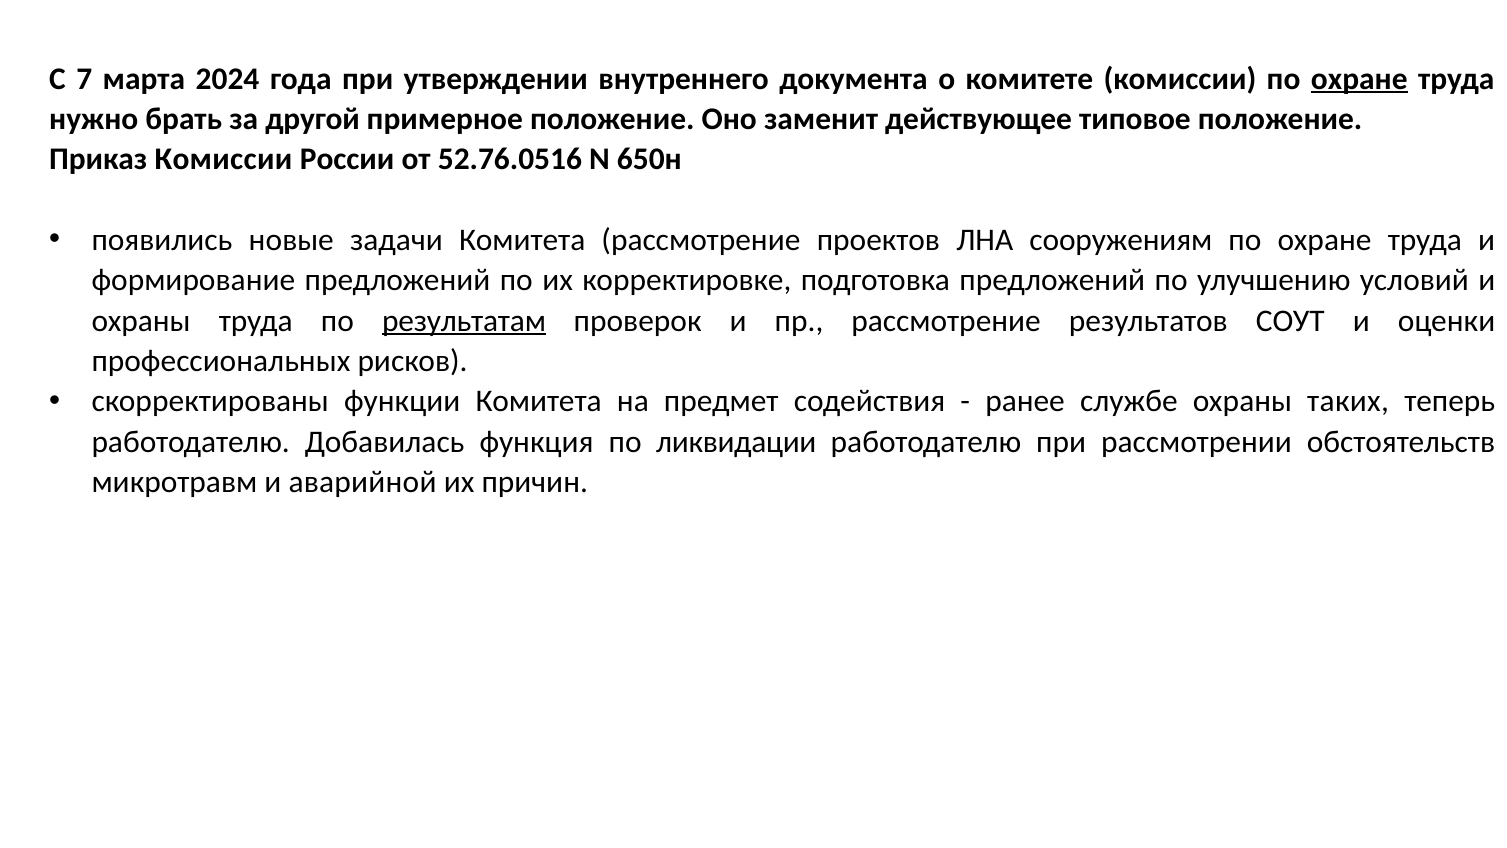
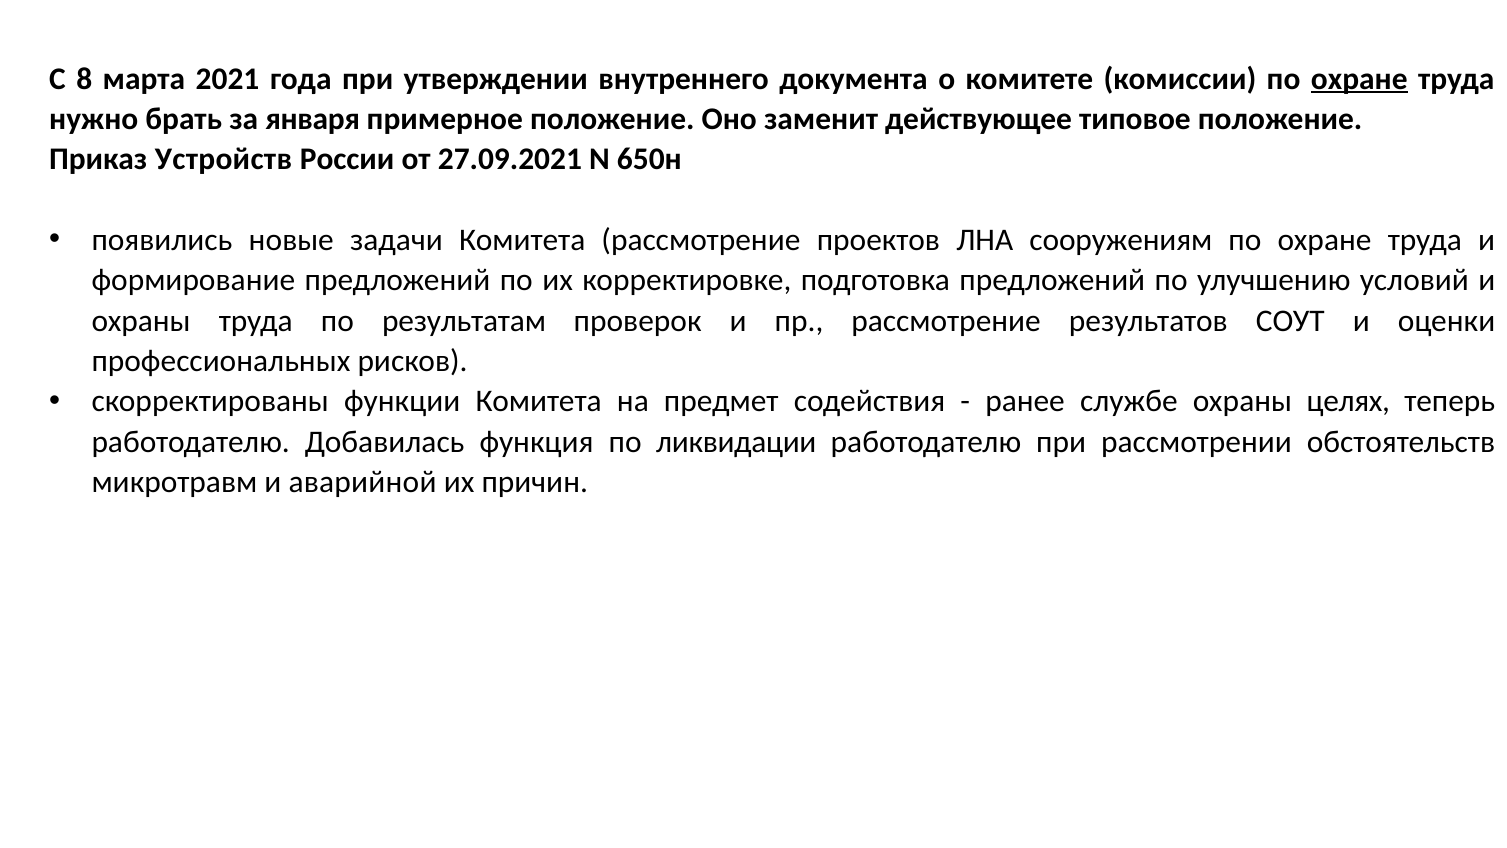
7: 7 -> 8 (84, 79)
2024: 2024 -> 2021 (228, 79)
другой: другой -> января (313, 119)
Приказ Комиссии: Комиссии -> Устройств (223, 159)
52.76.0516: 52.76.0516 -> 27.09.2021 (510, 159)
результатам underline: present -> none (464, 321)
таких: таких -> целях (1348, 401)
